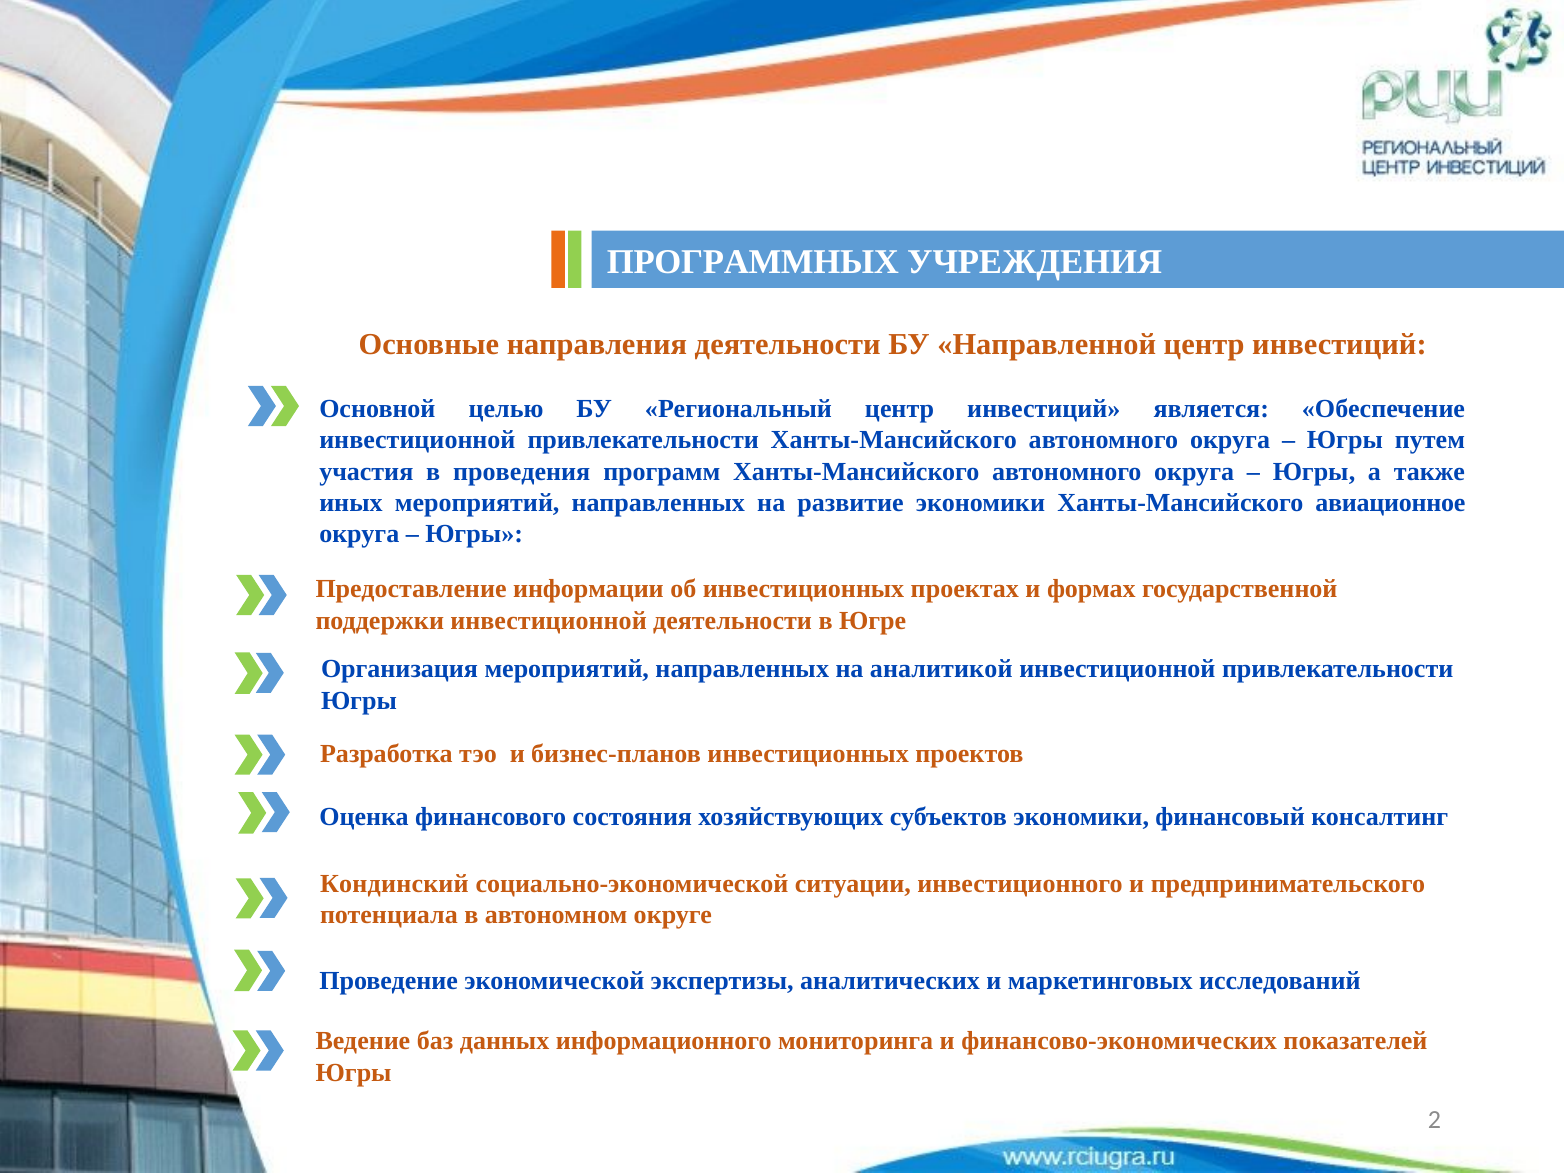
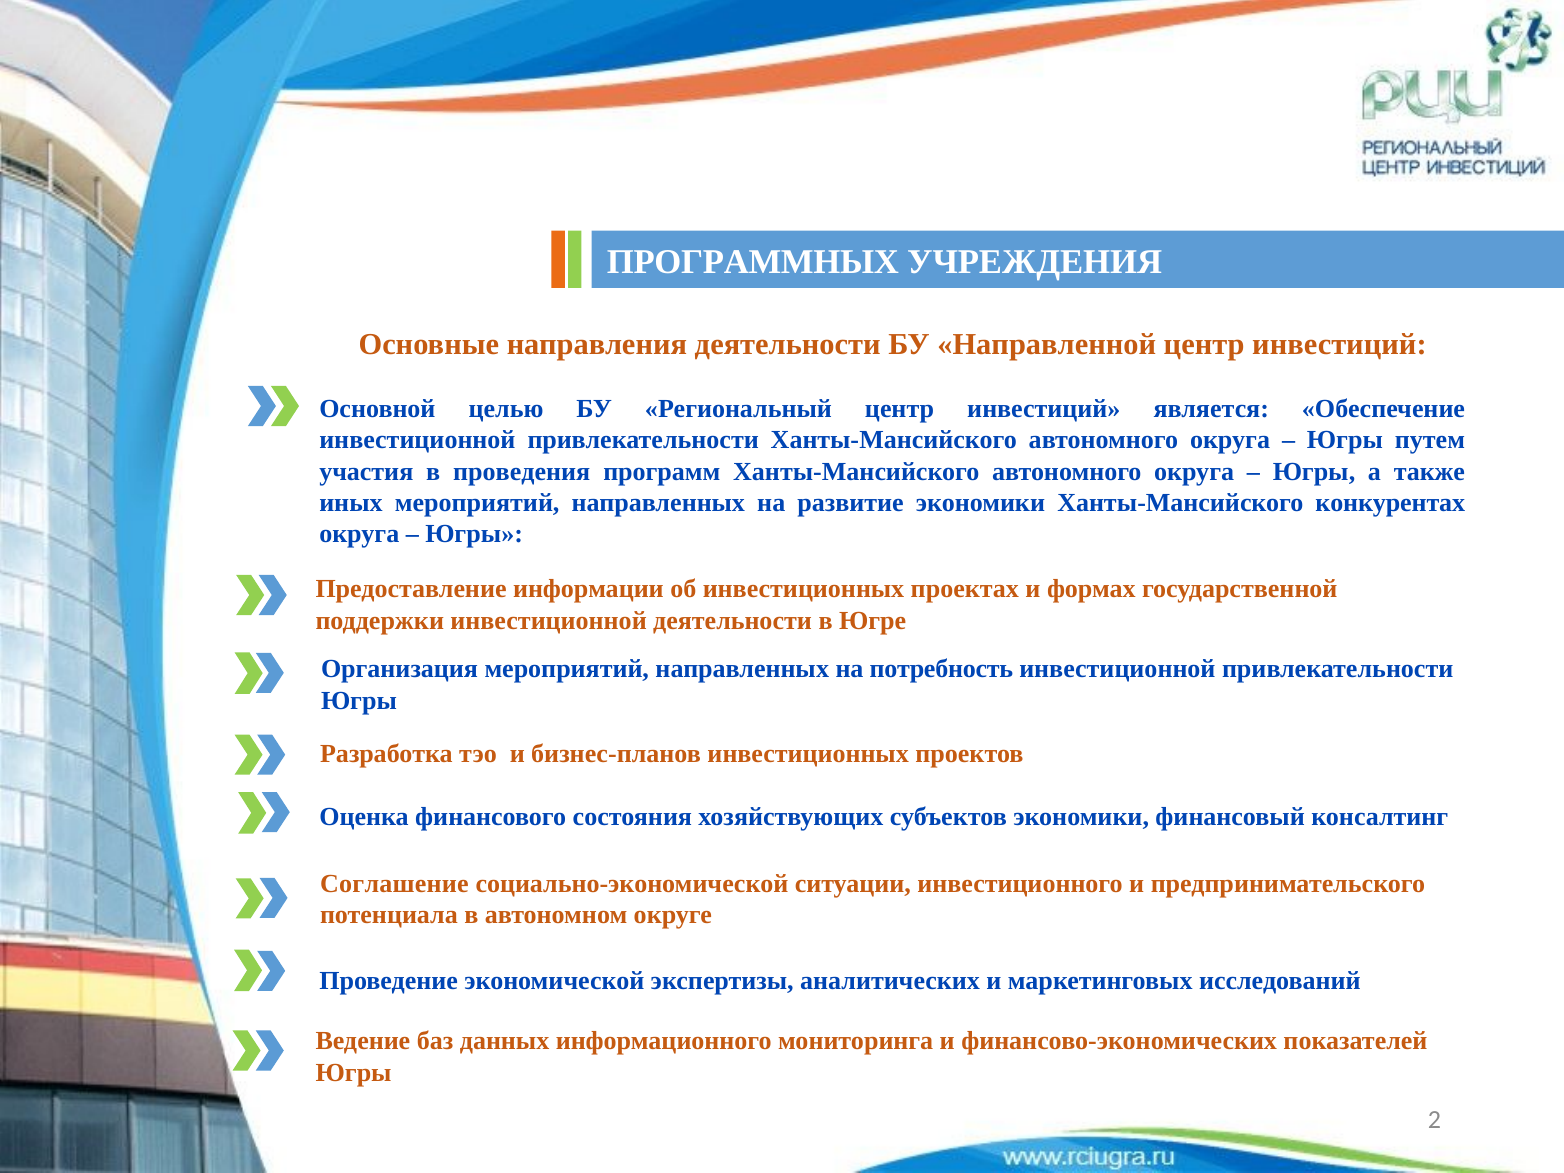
авиационное: авиационное -> конкурентах (1390, 503)
аналитикой: аналитикой -> потребность (941, 669)
Кондинский: Кондинский -> Соглашение (394, 884)
